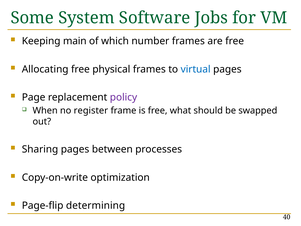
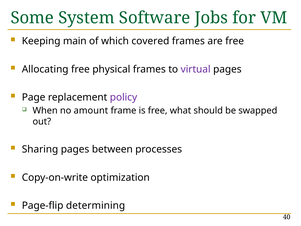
number: number -> covered (150, 41)
virtual colour: blue -> purple (196, 69)
register: register -> amount (91, 111)
